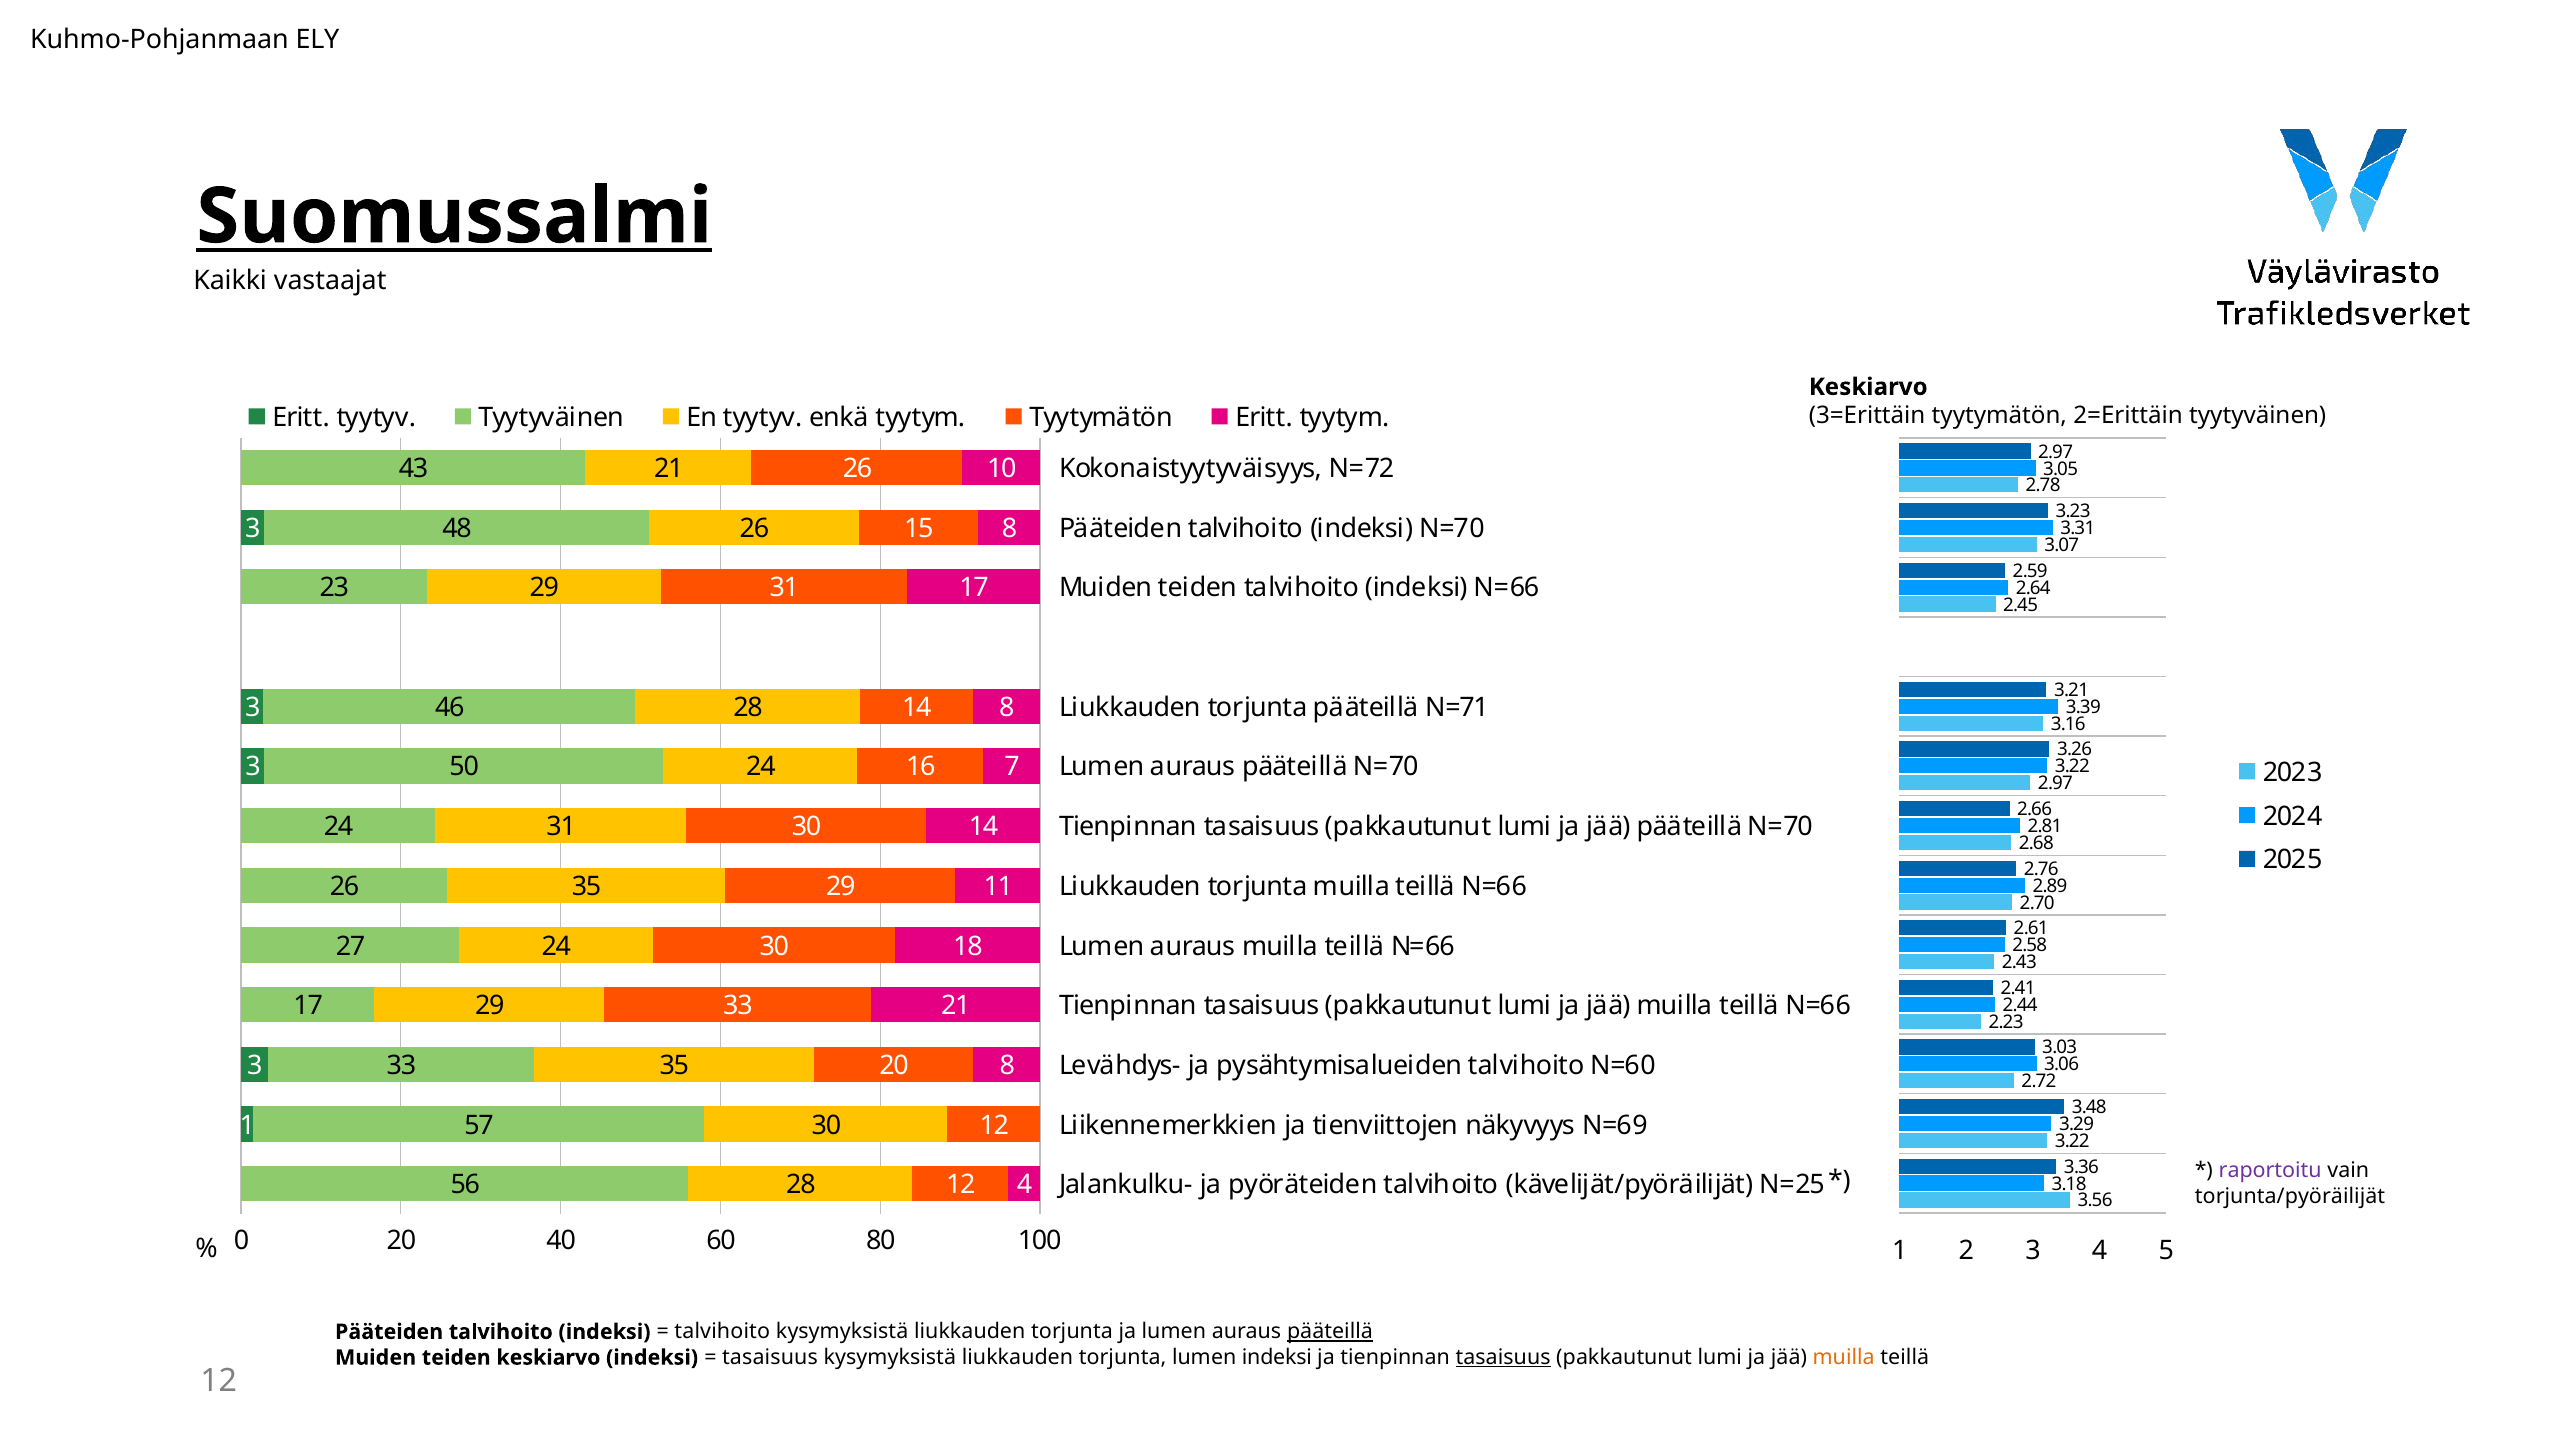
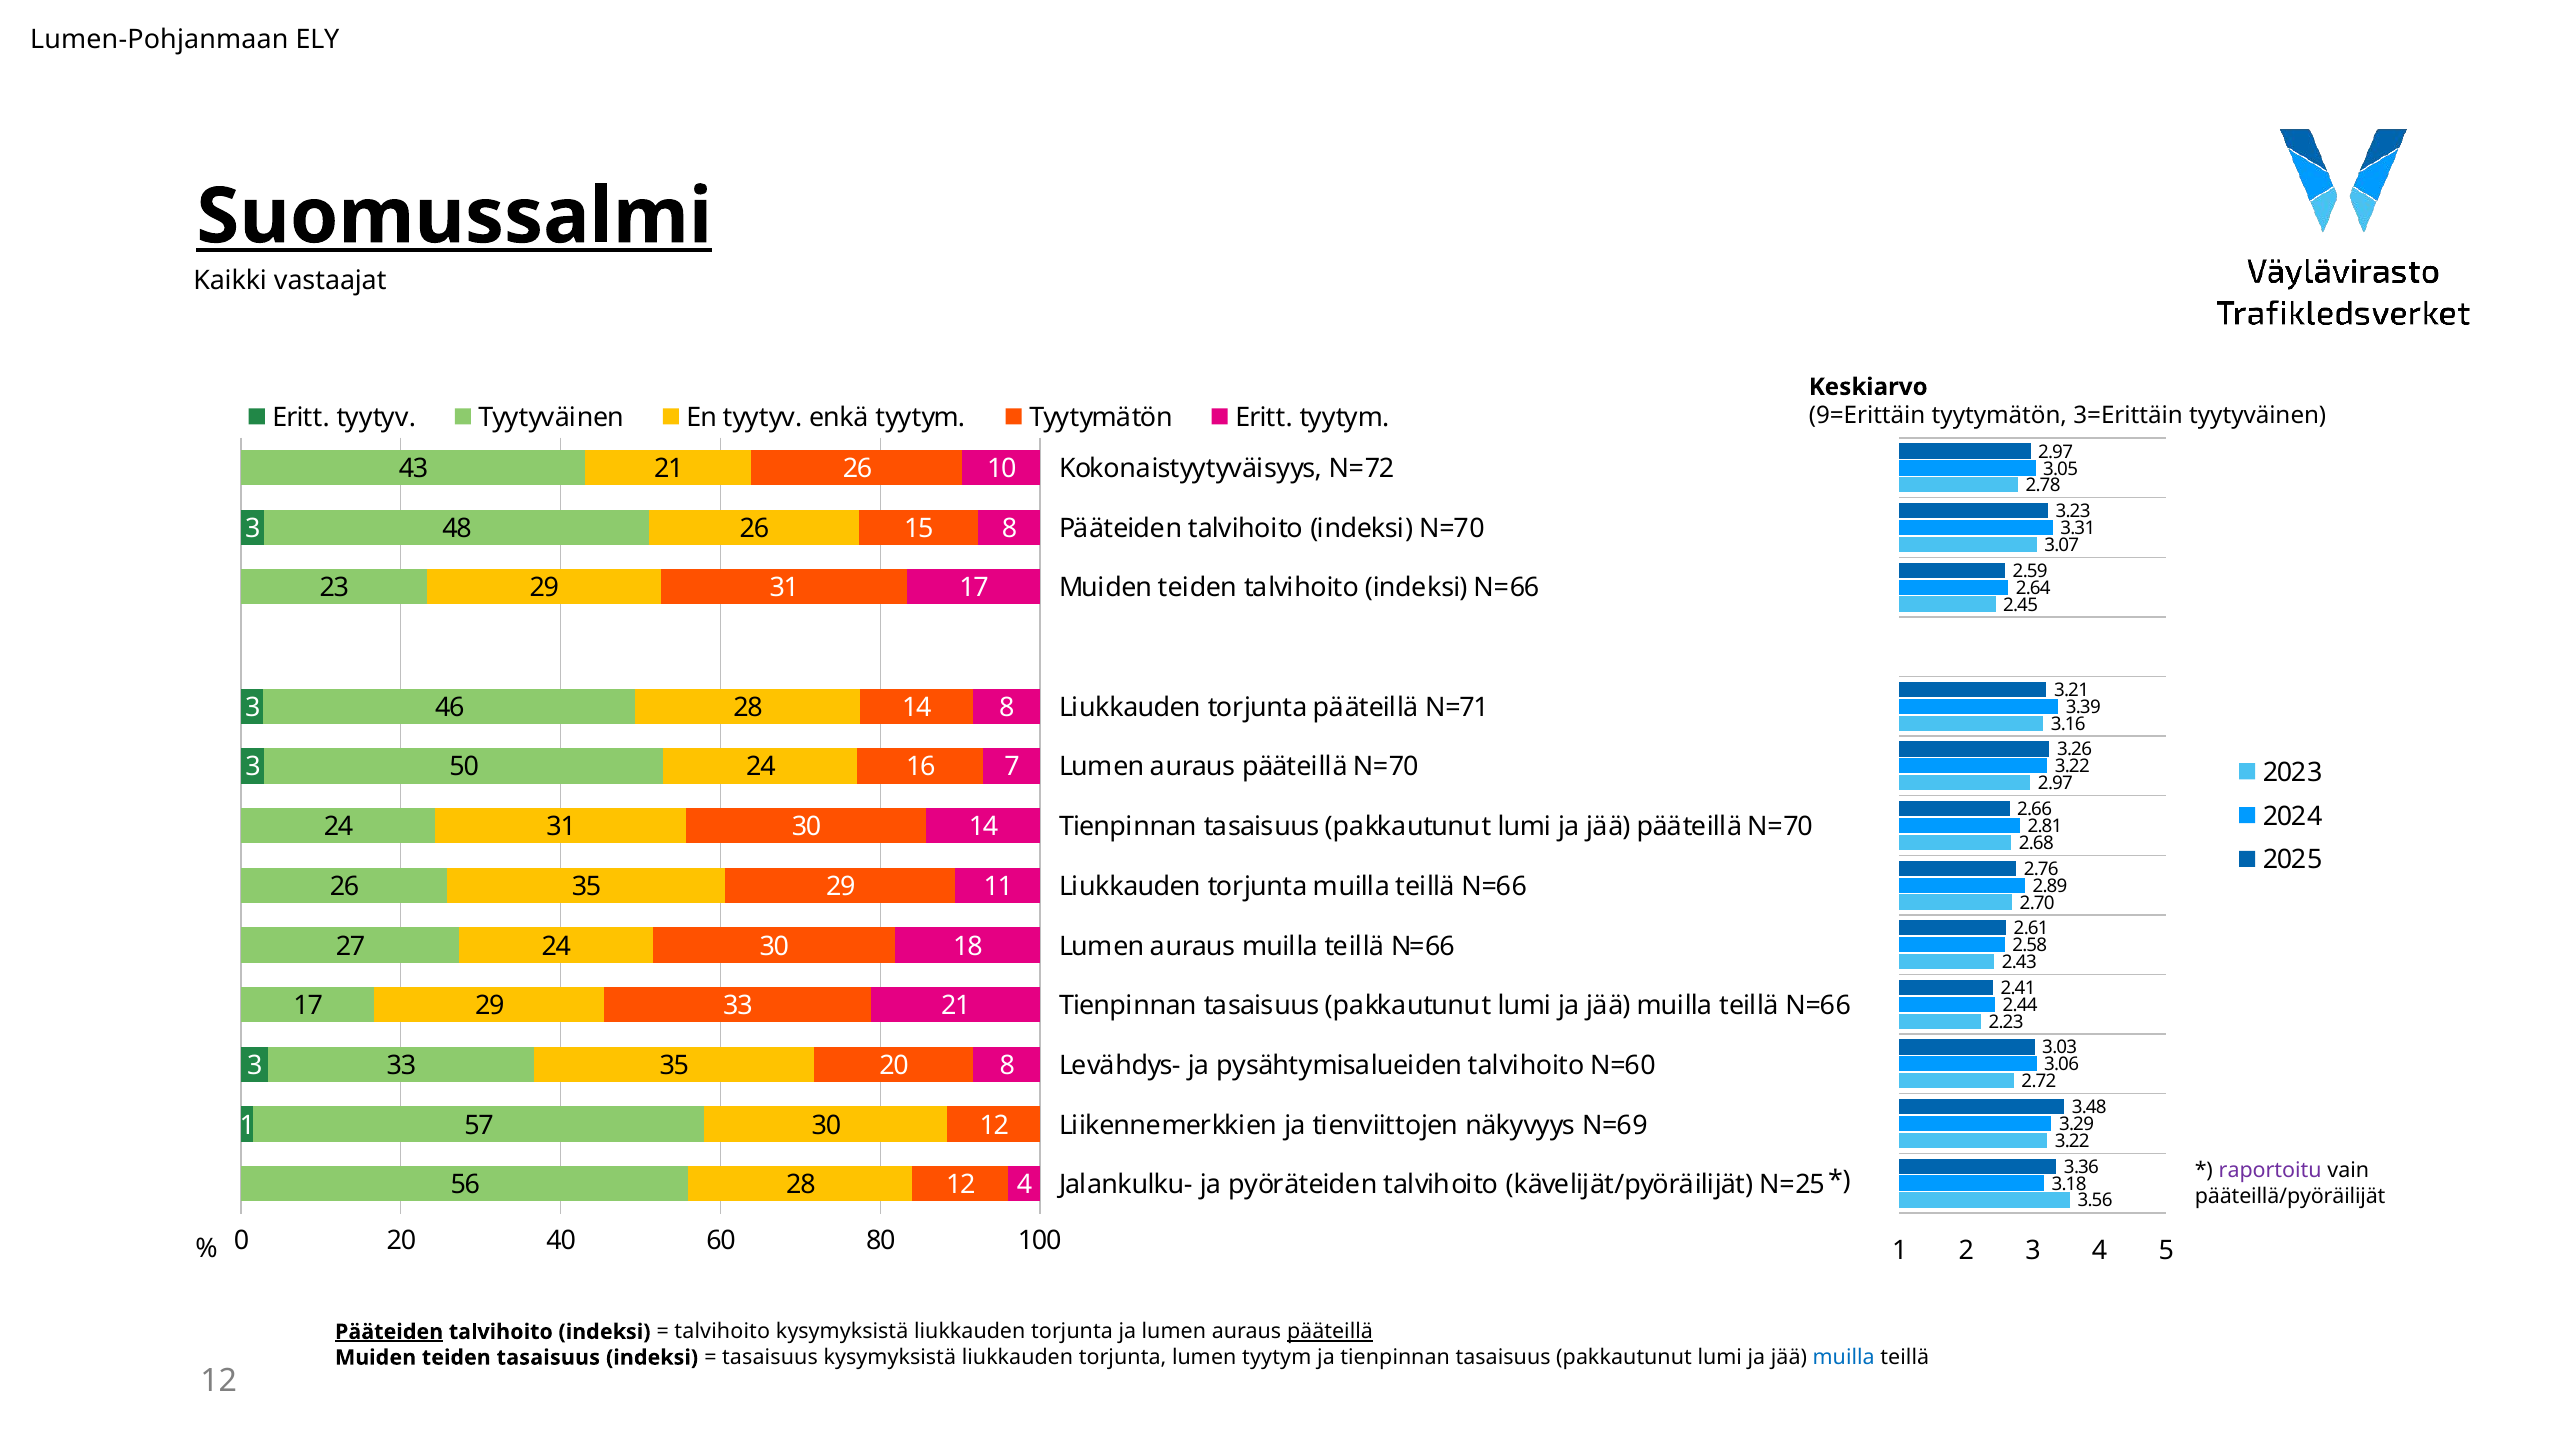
Kuhmo-Pohjanmaan: Kuhmo-Pohjanmaan -> Lumen-Pohjanmaan (159, 40)
3=Erittäin: 3=Erittäin -> 9=Erittäin (1867, 416)
2=Erittäin: 2=Erittäin -> 3=Erittäin (2128, 416)
torjunta/pyöräilijät: torjunta/pyöräilijät -> pääteillä/pyöräilijät (2290, 1196)
Pääteiden underline: none -> present (389, 1332)
teiden keskiarvo: keskiarvo -> tasaisuus (548, 1358)
lumen indeksi: indeksi -> tyytym (1277, 1358)
tasaisuus underline: present -> none (1503, 1358)
muilla colour: orange -> blue (1844, 1358)
